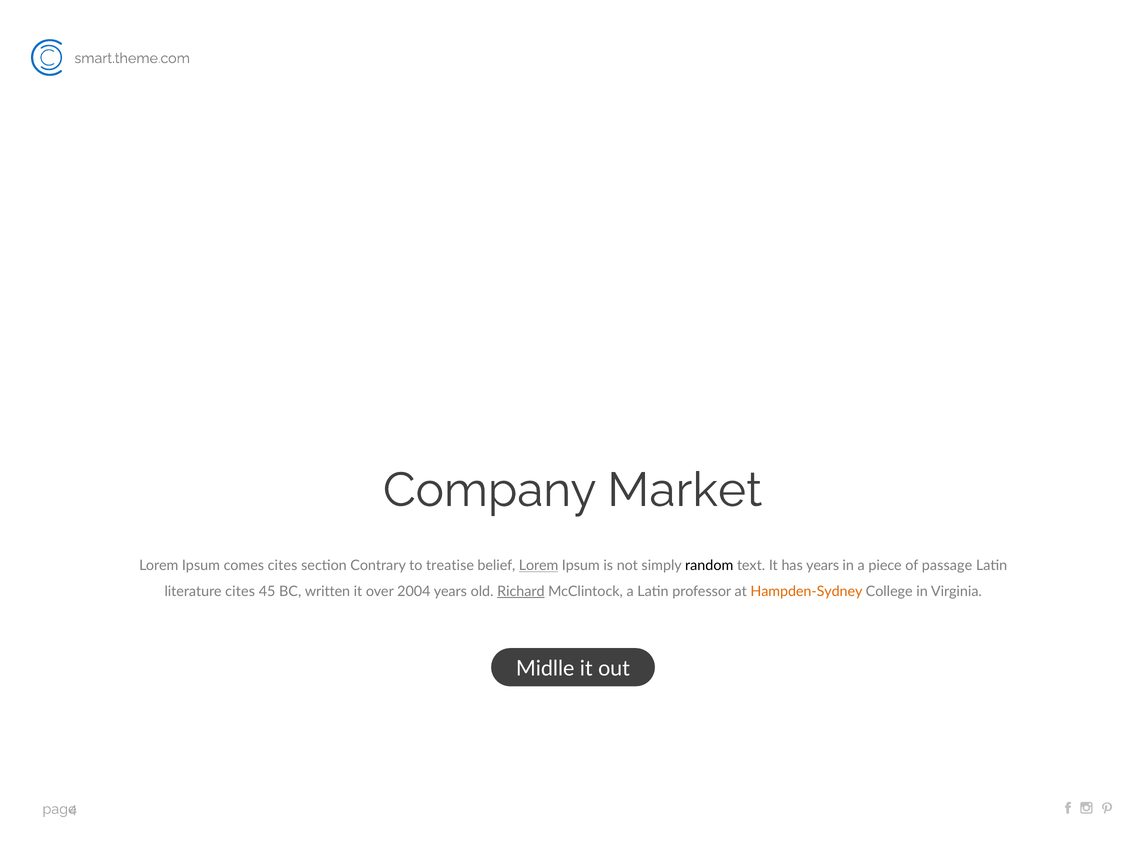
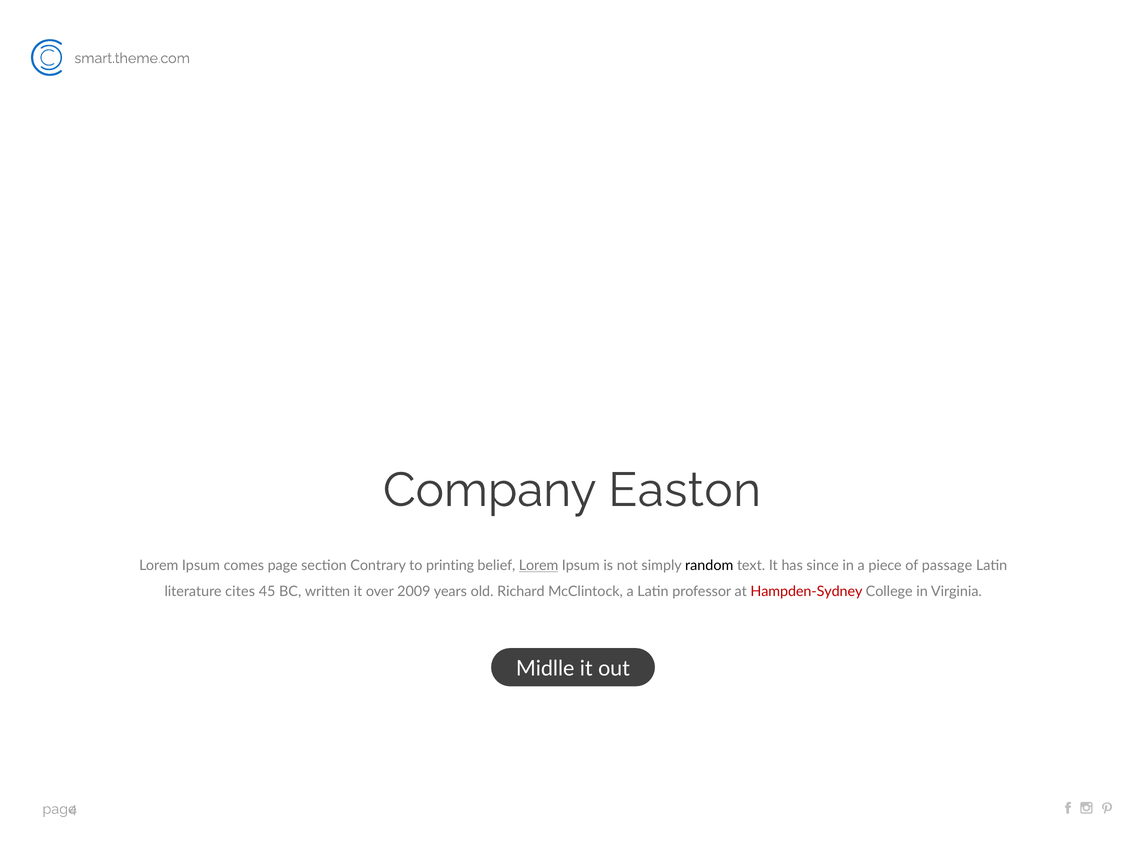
Market: Market -> Easton (685, 490)
comes cites: cites -> page (283, 565)
treatise: treatise -> printing (450, 565)
has years: years -> since (823, 565)
2004: 2004 -> 2009 (414, 591)
Richard underline: present -> none (521, 591)
Hampden-Sydney colour: orange -> red (806, 591)
